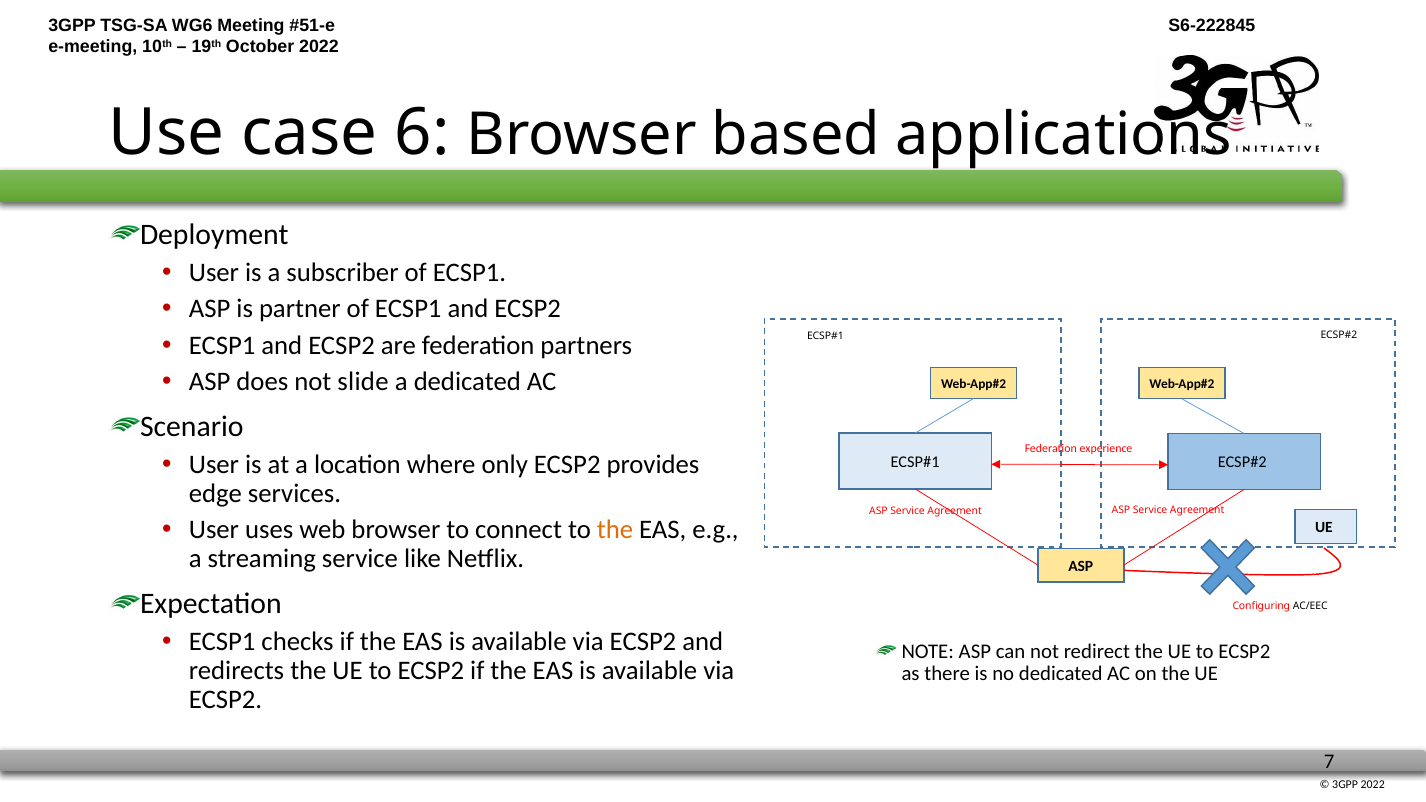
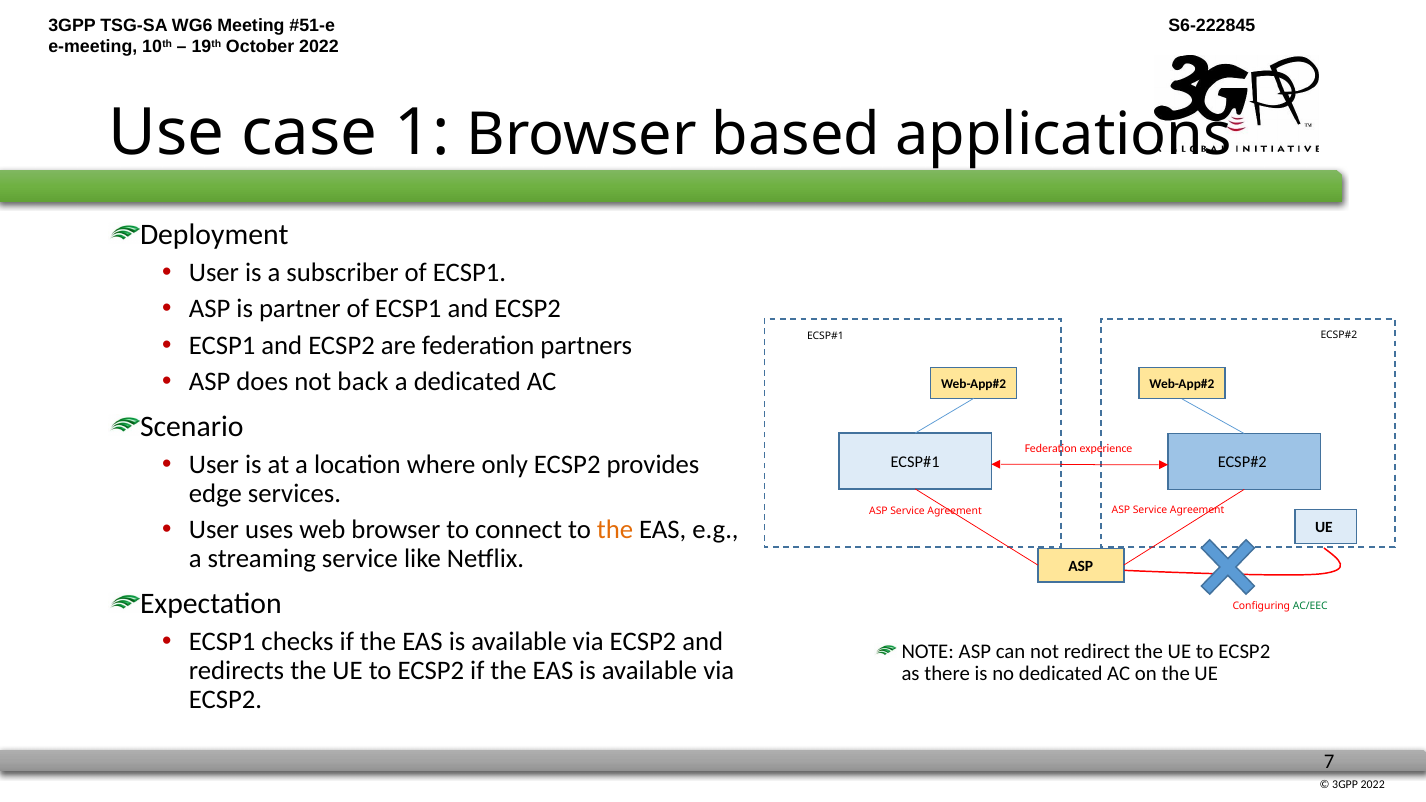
6: 6 -> 1 (422, 133)
slide: slide -> back (363, 382)
AC/EEC colour: black -> green (1310, 606)
